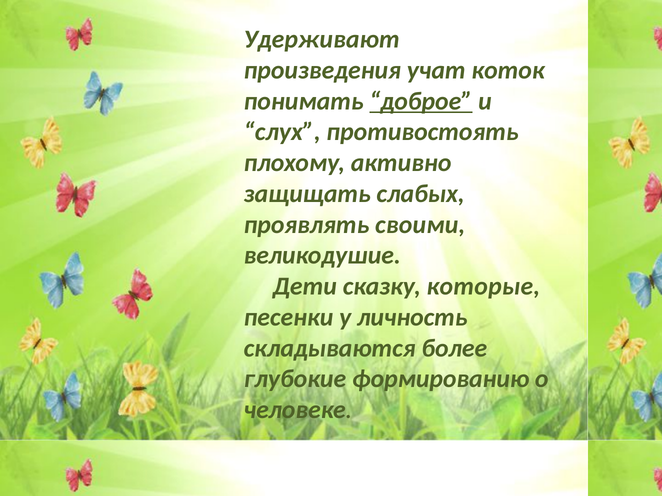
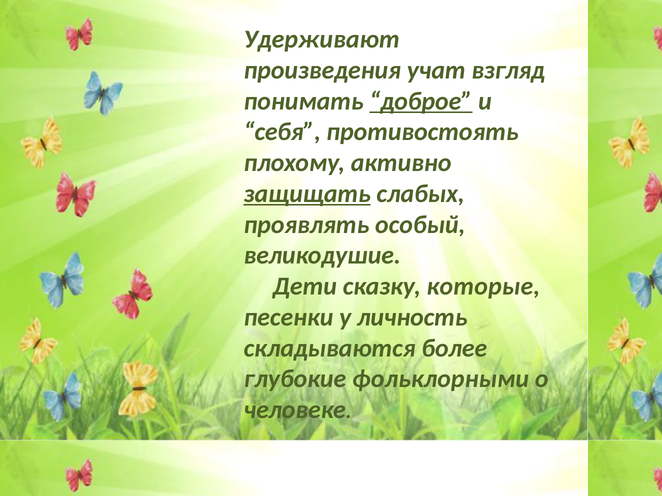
коток: коток -> взгляд (508, 70)
слух: слух -> себя (282, 132)
защищать underline: none -> present (307, 194)
своими: своими -> особый (420, 225)
формированию: формированию -> фольклорными (441, 379)
